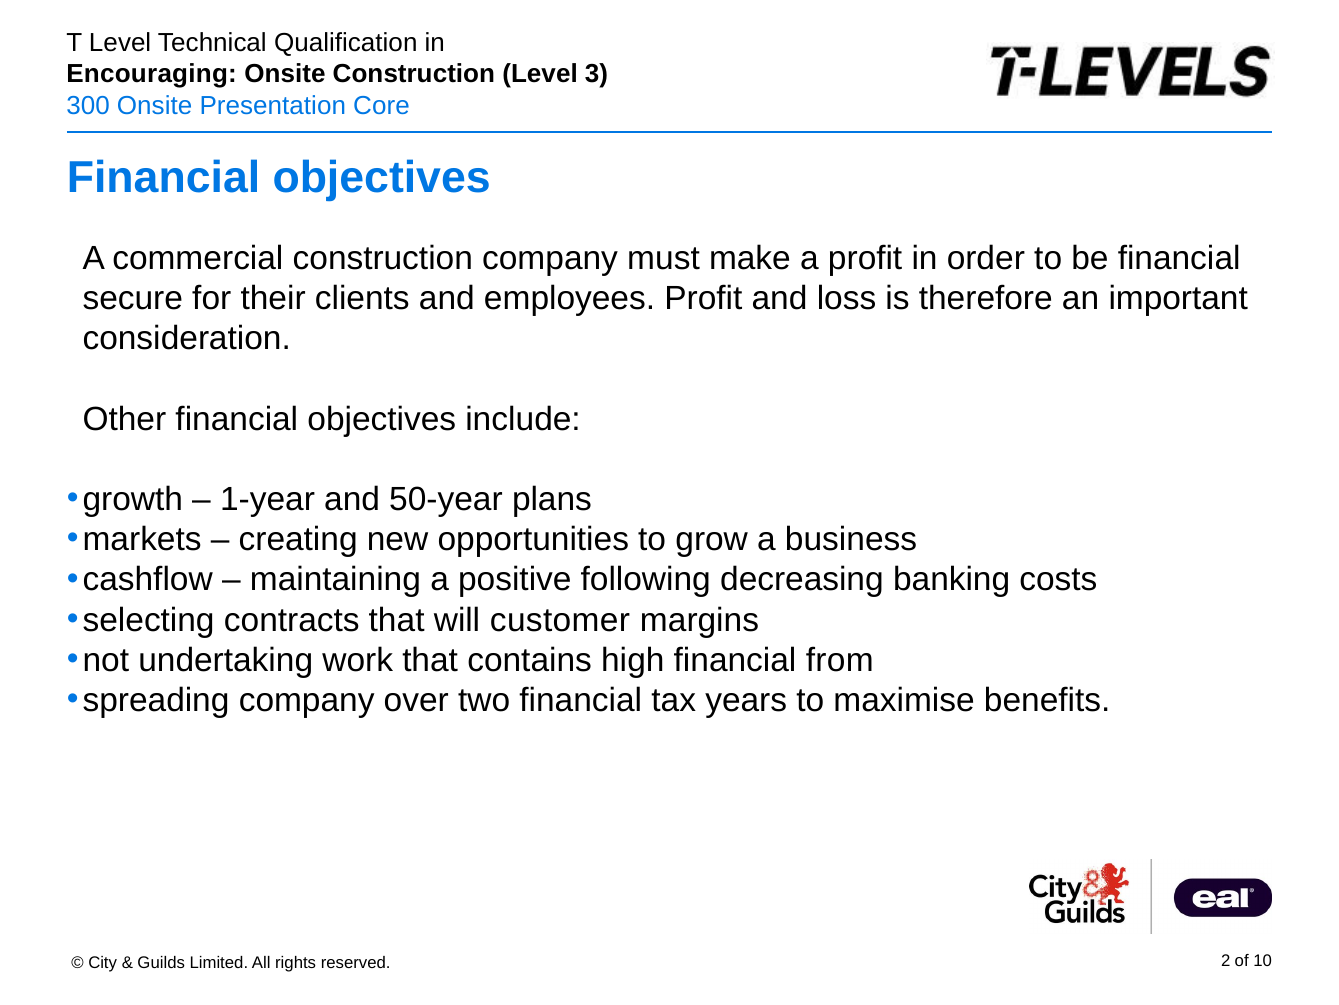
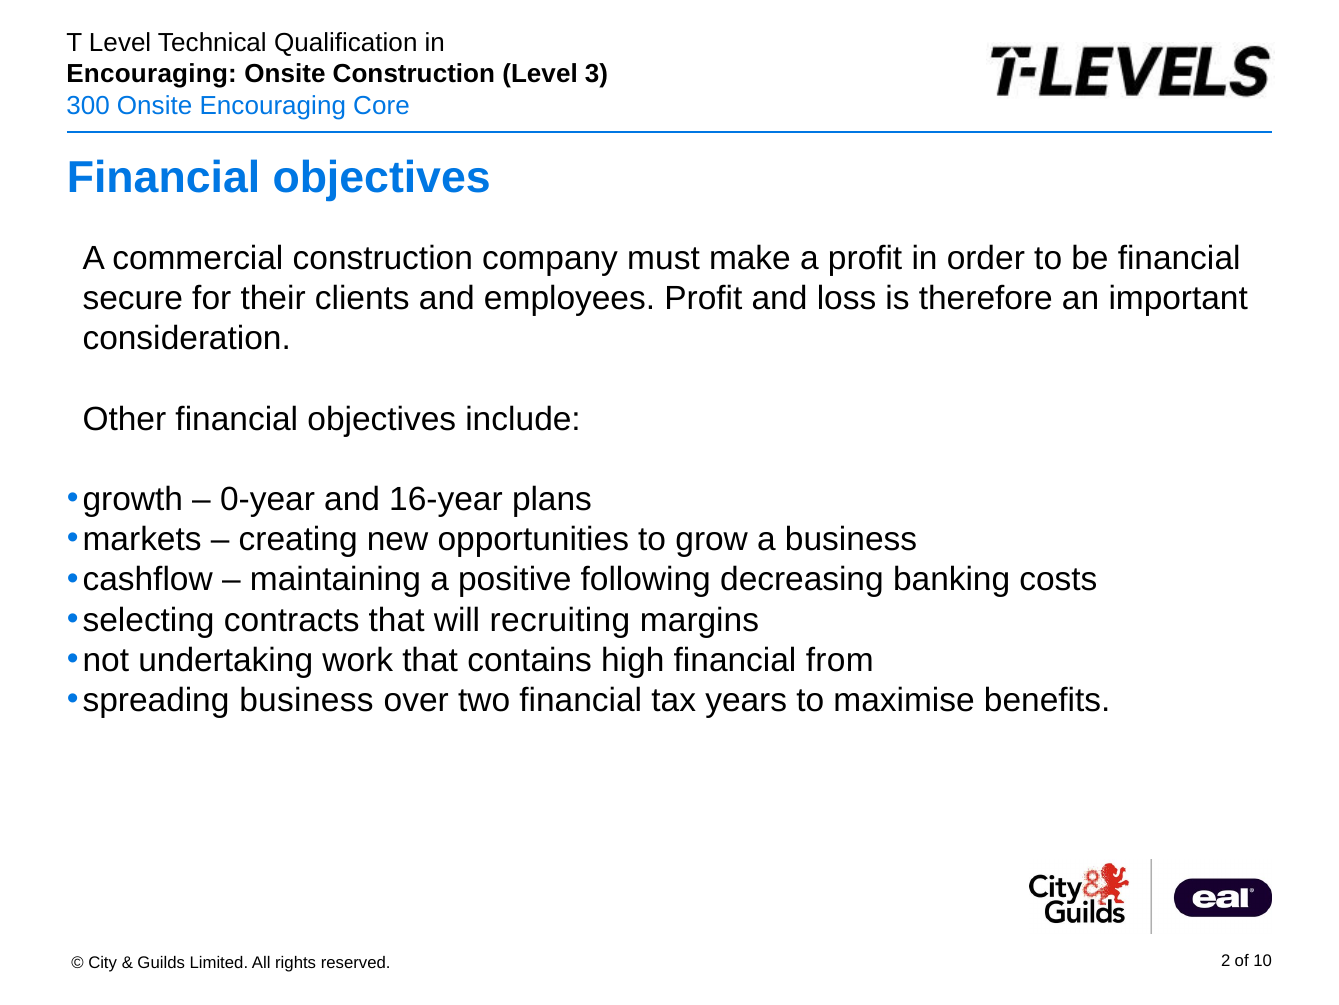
Presentation: Presentation -> Encouraging (273, 106)
1-year: 1-year -> 0-year (268, 499)
50-year: 50-year -> 16-year (446, 499)
customer: customer -> recruiting (560, 619)
spreading company: company -> business (306, 700)
